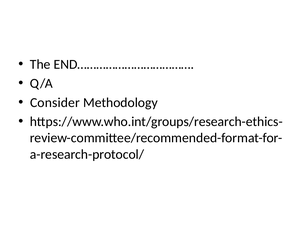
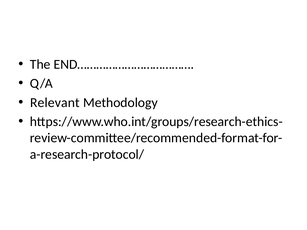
Consider: Consider -> Relevant (55, 103)
